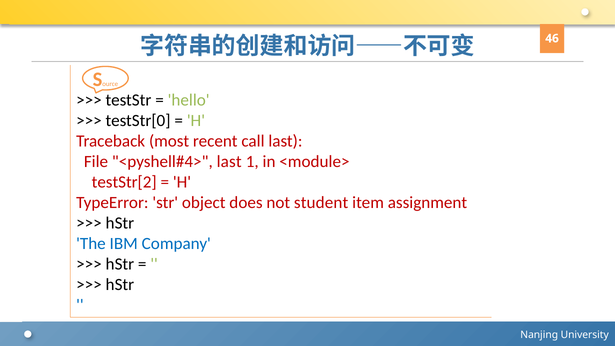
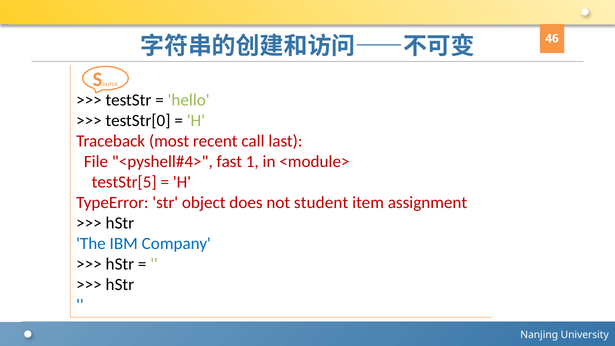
last: last -> fast (229, 162)
testStr[2: testStr[2 -> testStr[5 (124, 182)
